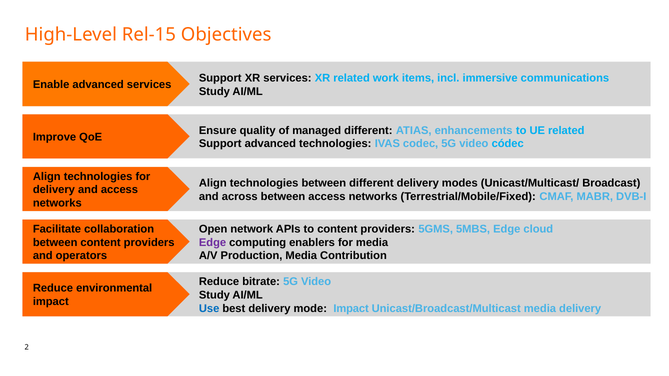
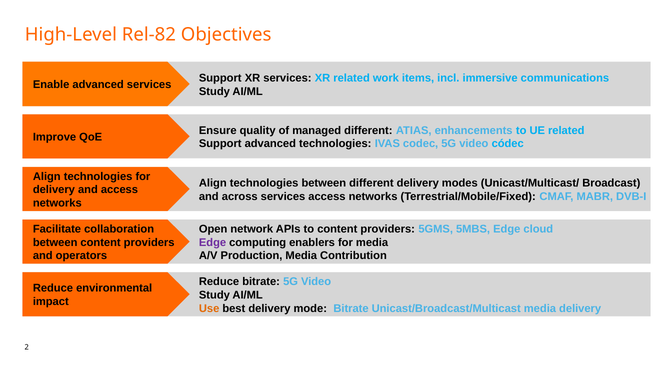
Rel-15: Rel-15 -> Rel-82 (149, 35)
across between: between -> services (283, 197)
Use colour: blue -> orange (209, 309)
mode Impact: Impact -> Bitrate (351, 309)
